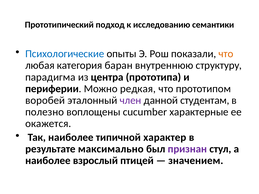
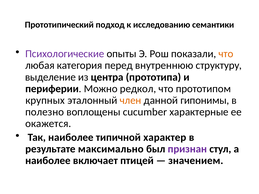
Психологические colour: blue -> purple (65, 54)
баран: баран -> перед (119, 66)
парадигма: парадигма -> выделение (50, 77)
редкая: редкая -> редкол (138, 89)
воробей: воробей -> крупных (45, 100)
член colour: purple -> orange (131, 100)
студентам: студентам -> гипонимы (205, 100)
взрослый: взрослый -> включает (95, 161)
